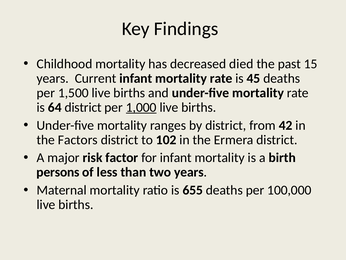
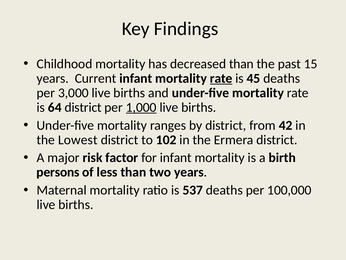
decreased died: died -> than (241, 64)
rate underline: none -> present (221, 78)
1,500: 1,500 -> 3,000 (73, 93)
Factors: Factors -> Lowest (78, 140)
655: 655 -> 537 (193, 190)
